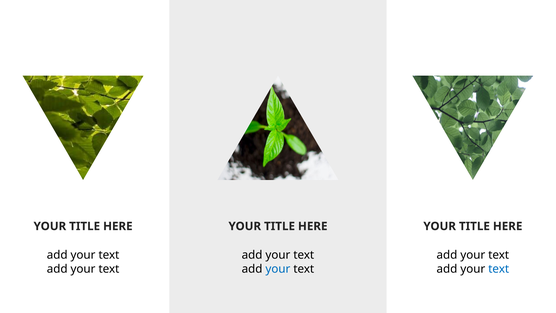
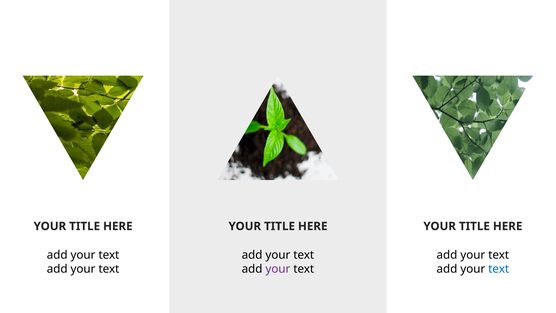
your colour: blue -> purple (278, 269)
